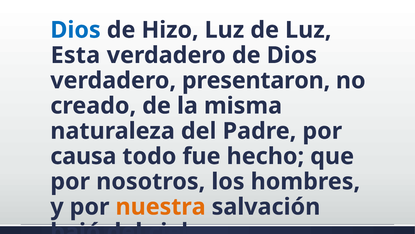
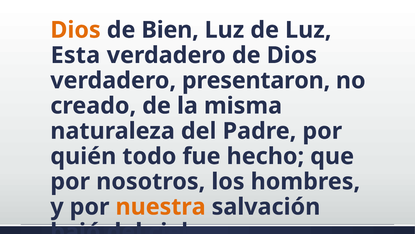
Dios colour: blue -> orange (75, 30)
Hizo: Hizo -> Bien (170, 30)
causa: causa -> quién (83, 156)
